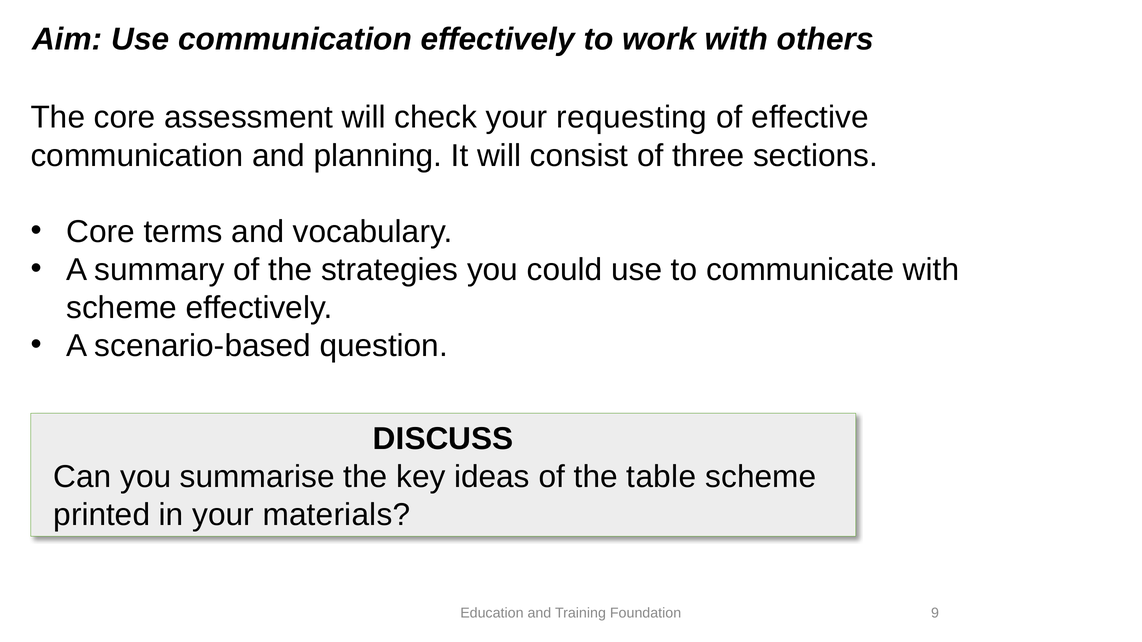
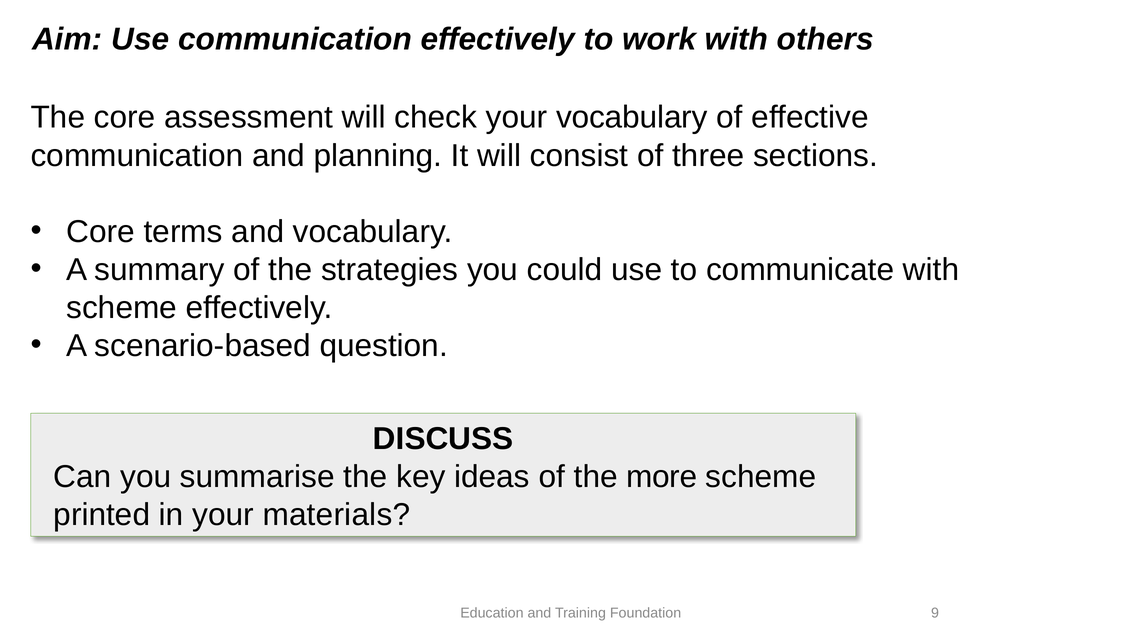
your requesting: requesting -> vocabulary (632, 118)
table: table -> more (662, 477)
